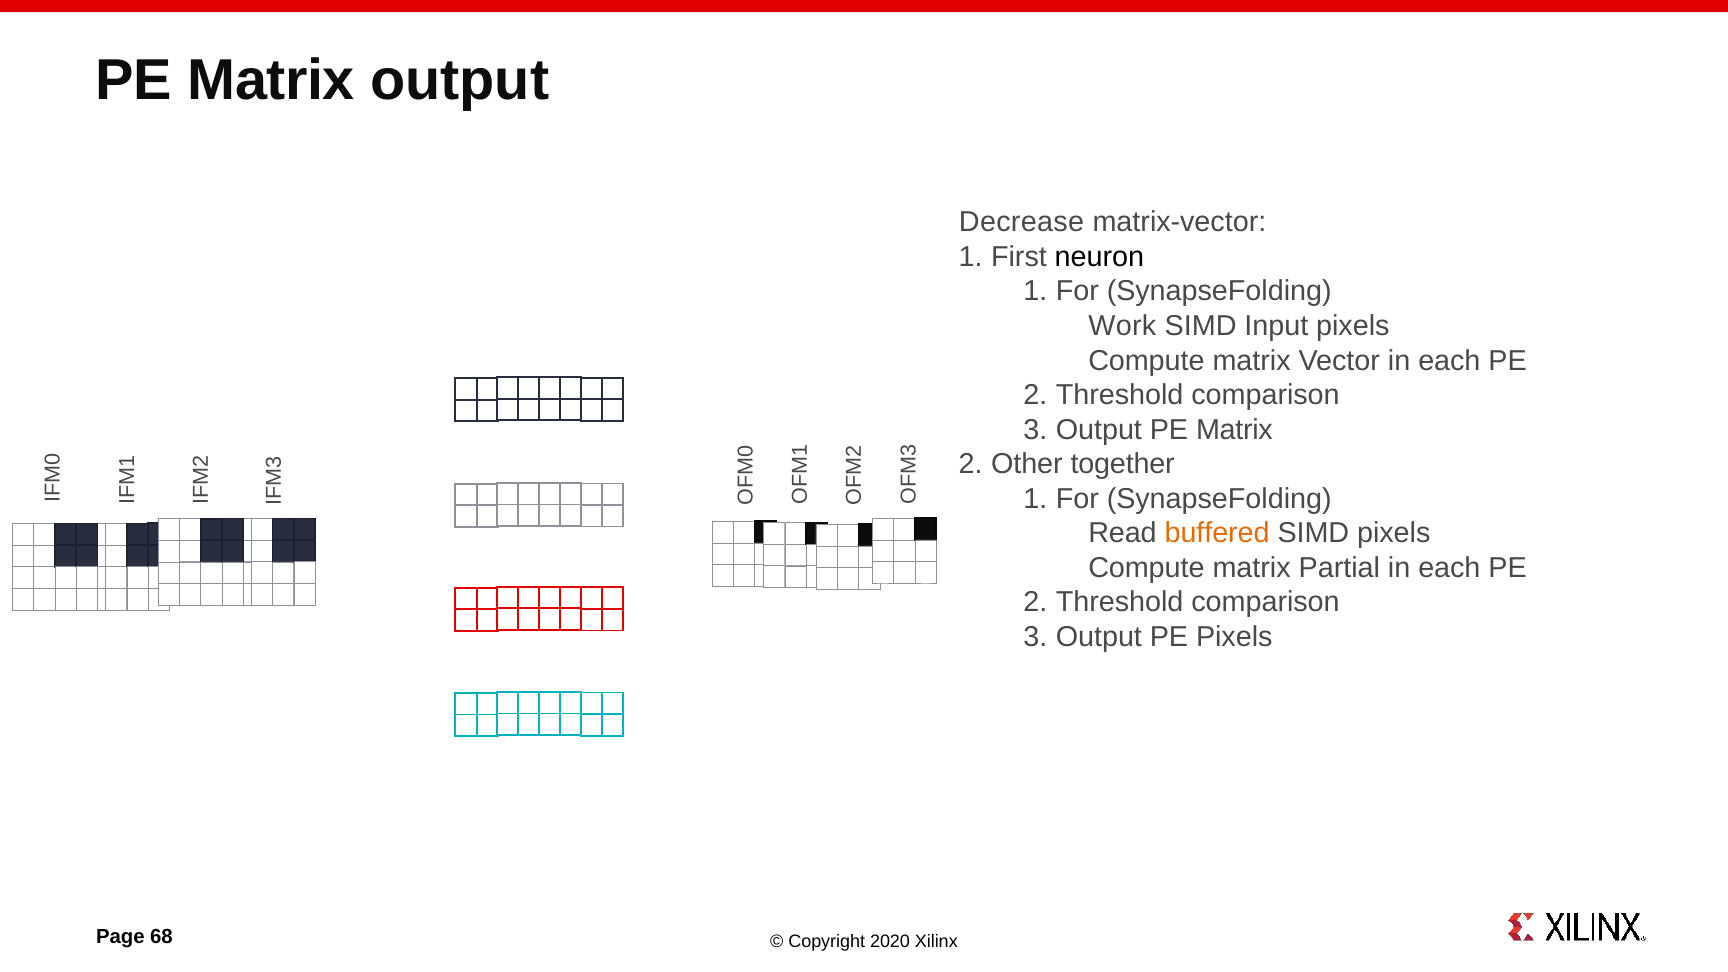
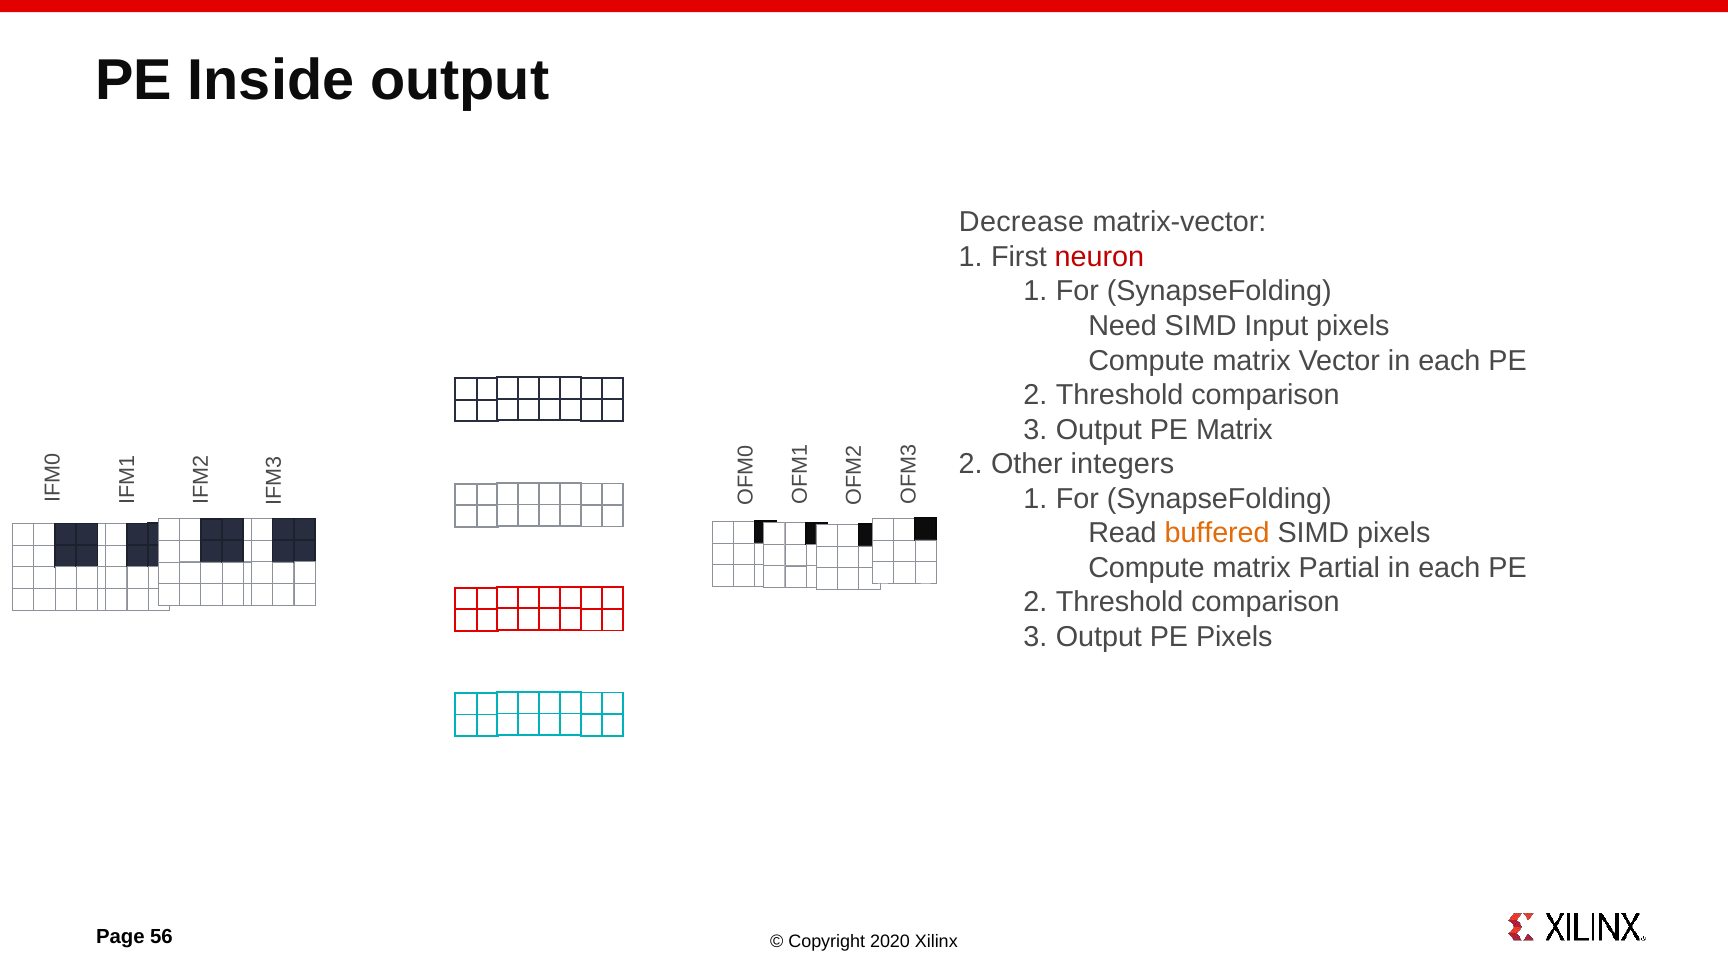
Matrix: Matrix -> Inside (271, 80)
neuron colour: black -> red (1099, 257)
Work: Work -> Need (1123, 326)
together: together -> integers (1122, 464)
68: 68 -> 56 (161, 936)
